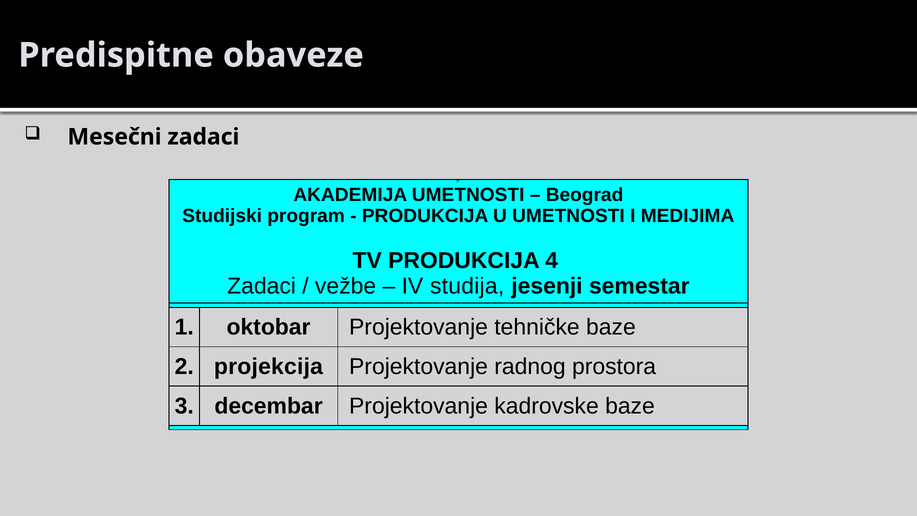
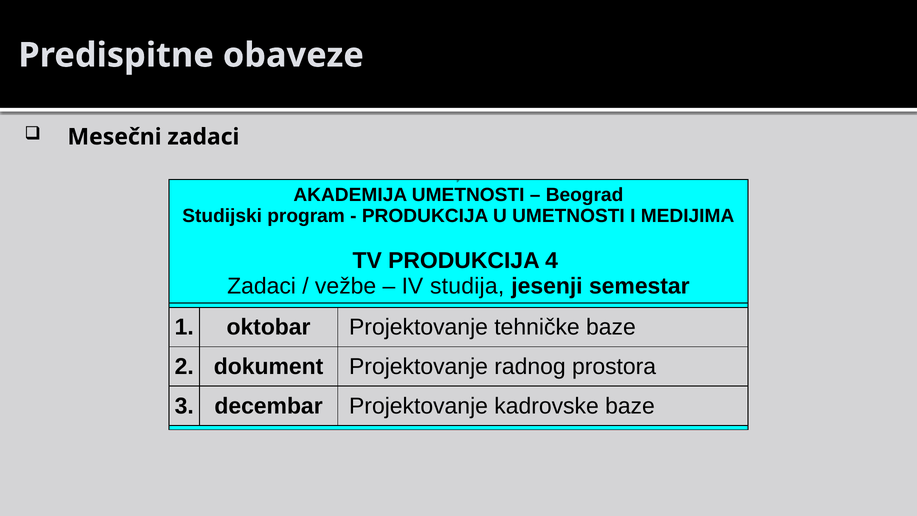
projekcija: projekcija -> dokument (269, 367)
